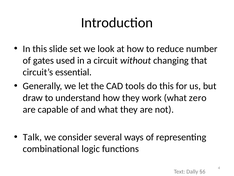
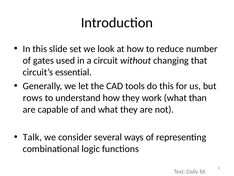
draw: draw -> rows (33, 98)
zero: zero -> than (198, 98)
